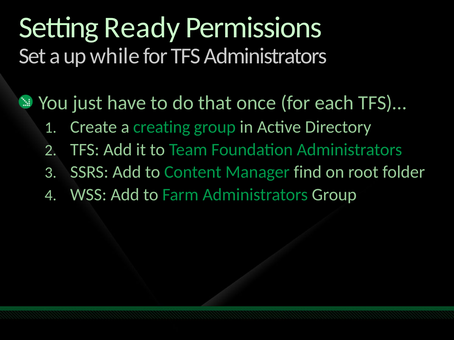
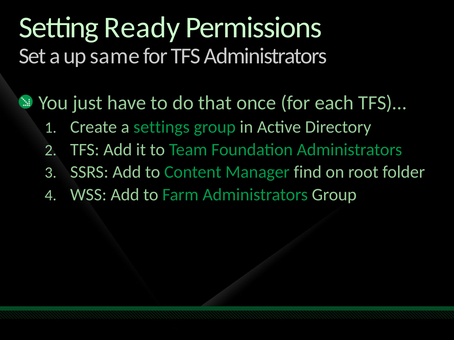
while: while -> same (115, 56)
creating: creating -> settings (162, 127)
